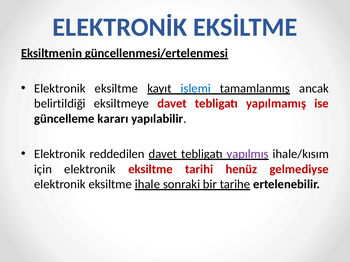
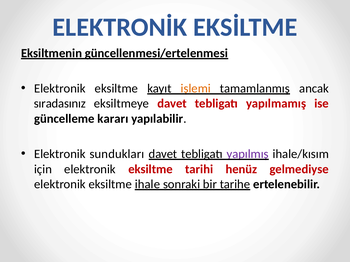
işlemi colour: blue -> orange (196, 89)
belirtildiği: belirtildiği -> sıradasınız (60, 104)
reddedilen: reddedilen -> sundukları (117, 154)
